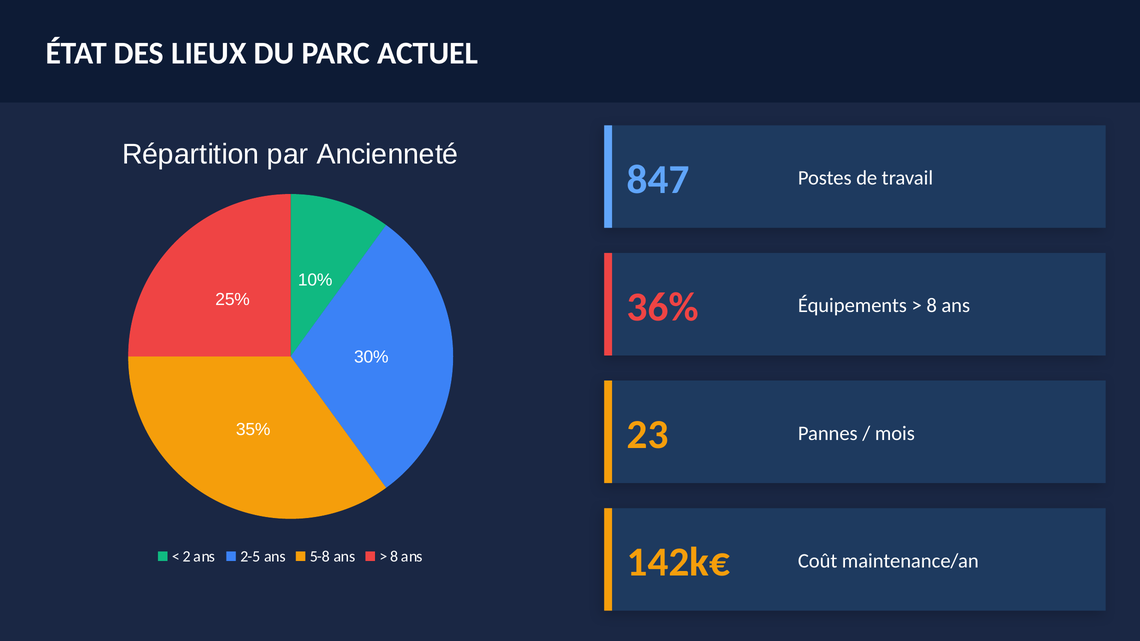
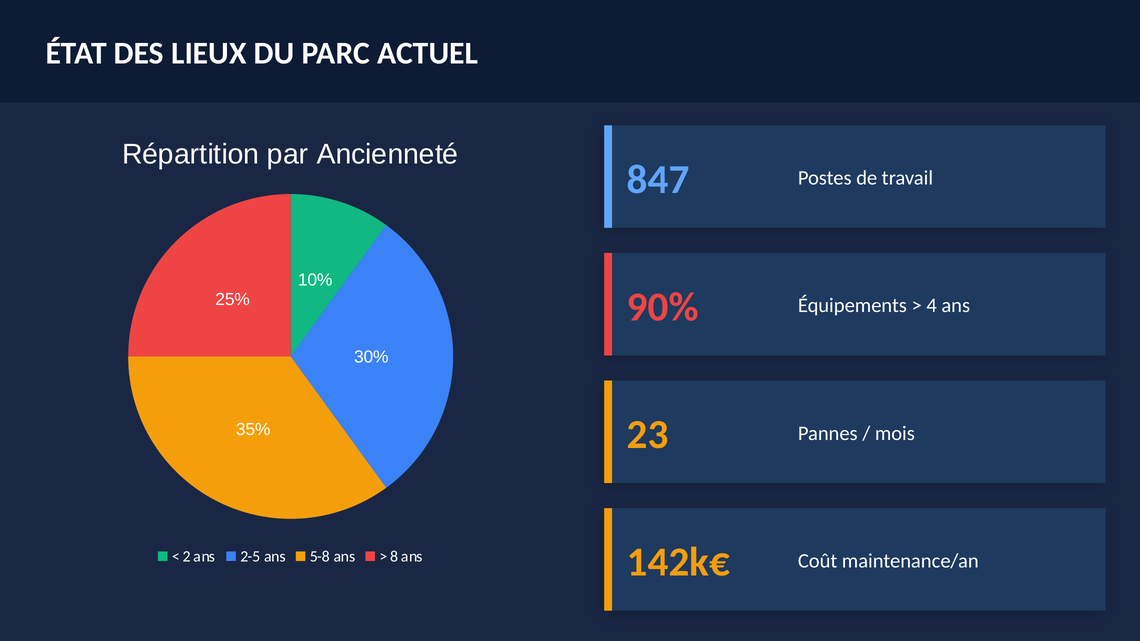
36%: 36% -> 90% (663, 307)
8: 8 -> 4 (932, 306)
